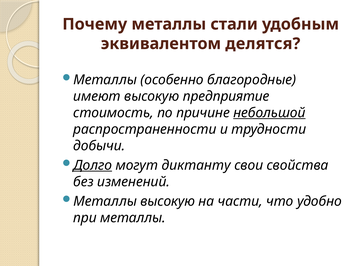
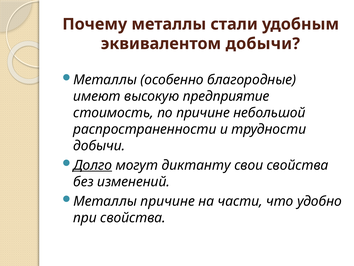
эквивалентом делятся: делятся -> добычи (263, 44)
небольшой underline: present -> none (269, 113)
Металлы высокую: высокую -> причине (168, 201)
при металлы: металлы -> свойства (133, 217)
